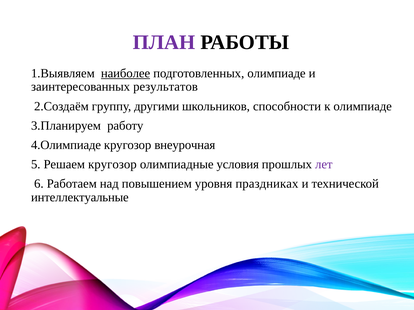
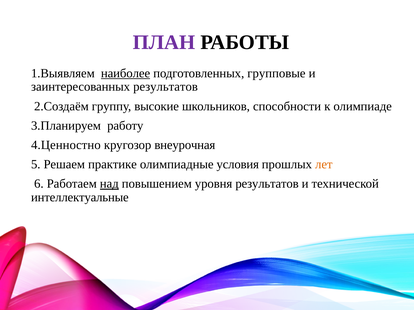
подготовленных олимпиаде: олимпиаде -> групповые (276, 73)
другими: другими -> высокие (157, 106)
4.Олимпиаде: 4.Олимпиаде -> 4.Ценностно (66, 145)
Решаем кругозор: кругозор -> практике (112, 165)
лет colour: purple -> orange (324, 165)
над underline: none -> present (109, 184)
уровня праздниках: праздниках -> результатов (267, 184)
